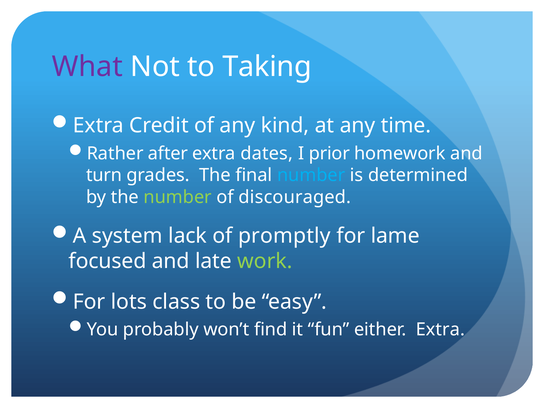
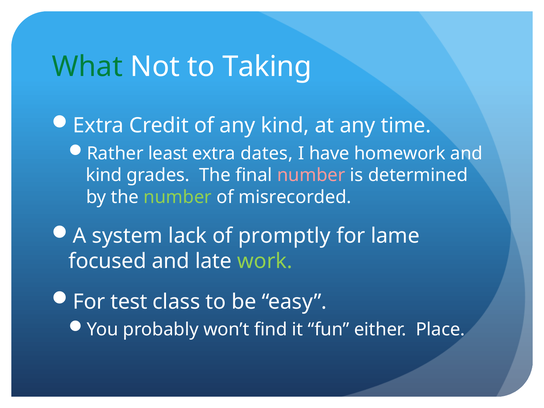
What colour: purple -> green (87, 67)
after: after -> least (168, 154)
prior: prior -> have (329, 154)
turn: turn -> kind (104, 175)
number colour: light blue -> pink (311, 175)
discouraged: discouraged -> misrecorded (295, 197)
lots: lots -> test (129, 302)
either Extra: Extra -> Place (440, 330)
